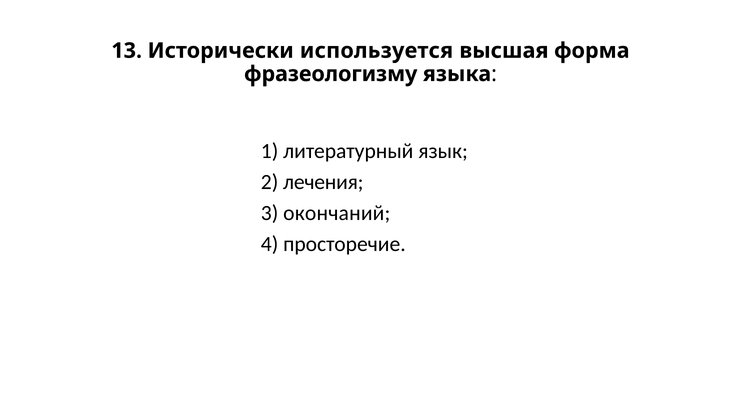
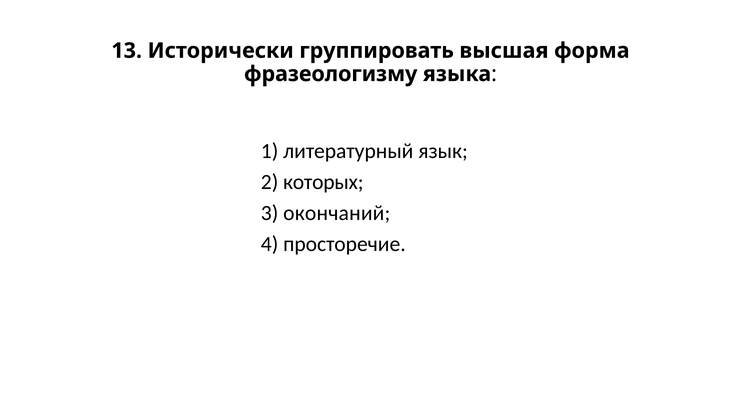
используется: используется -> группировать (377, 51)
лечения: лечения -> которых (323, 182)
